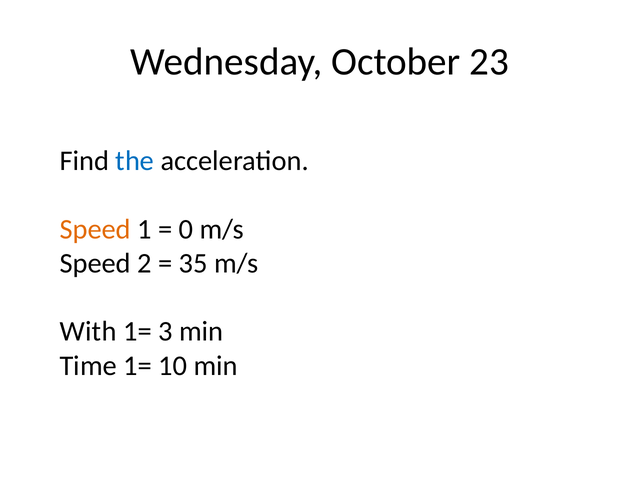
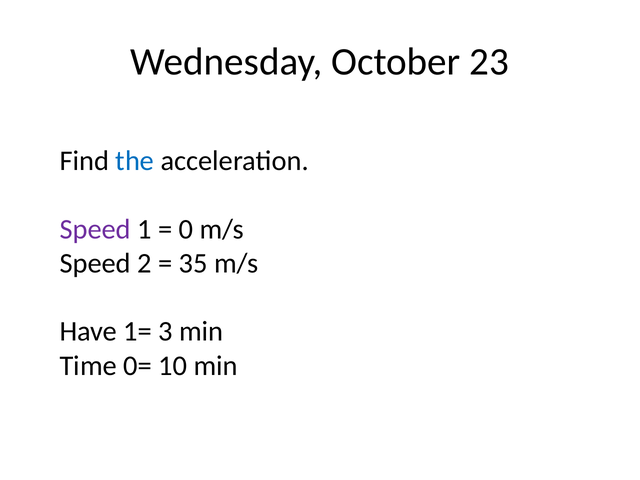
Speed colour: orange -> purple (95, 229)
With: With -> Have (88, 332)
Time 1=: 1= -> 0= (138, 366)
